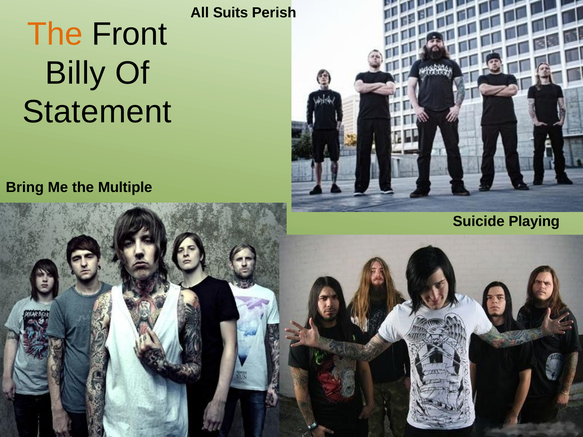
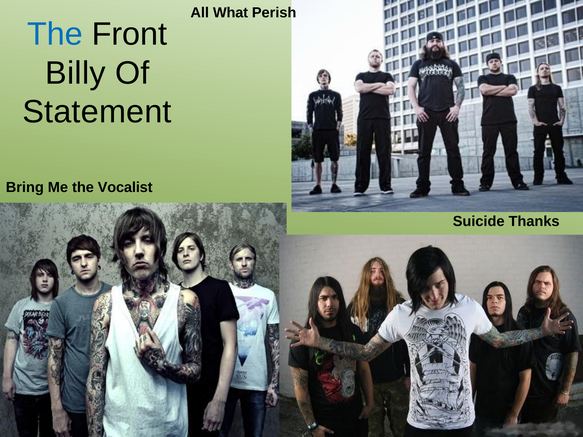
Suits: Suits -> What (231, 13)
The colour: orange -> blue (55, 34)
Multiple: Multiple -> Vocalist (125, 188)
Playing: Playing -> Thanks (534, 222)
